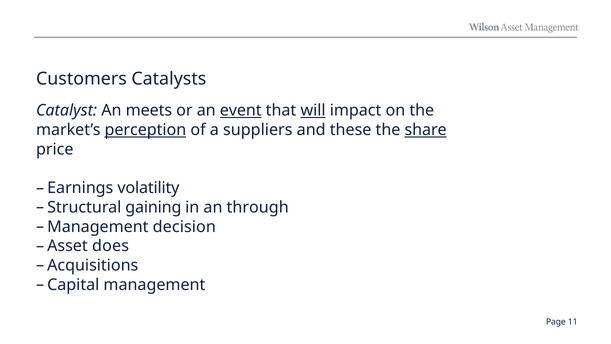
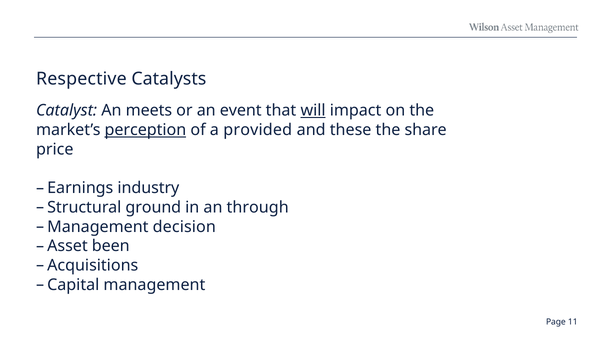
Customers: Customers -> Respective (81, 79)
event underline: present -> none (241, 110)
suppliers: suppliers -> provided (258, 130)
share underline: present -> none (426, 130)
volatility: volatility -> industry (148, 188)
gaining: gaining -> ground (153, 207)
does: does -> been (111, 246)
